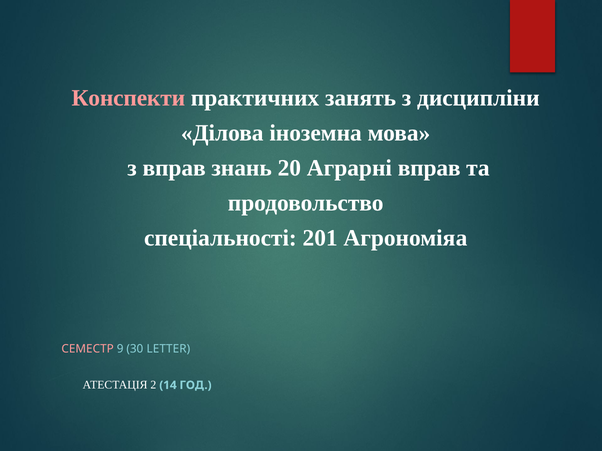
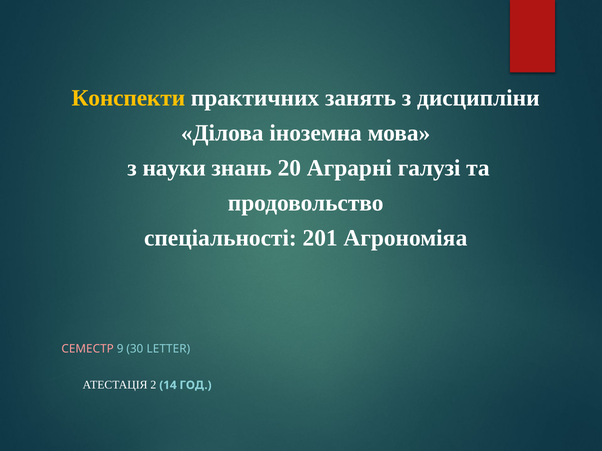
Конспекти colour: pink -> yellow (128, 98)
з вправ: вправ -> науки (174, 168)
Аграрні вправ: вправ -> галузі (429, 168)
